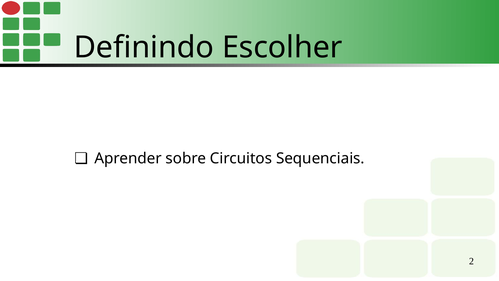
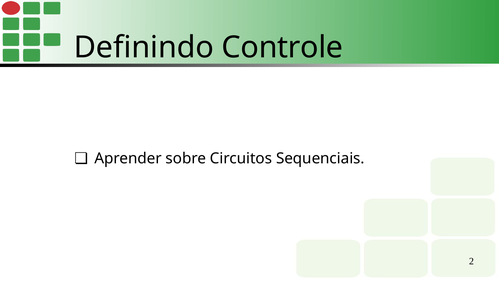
Escolher: Escolher -> Controle (282, 47)
